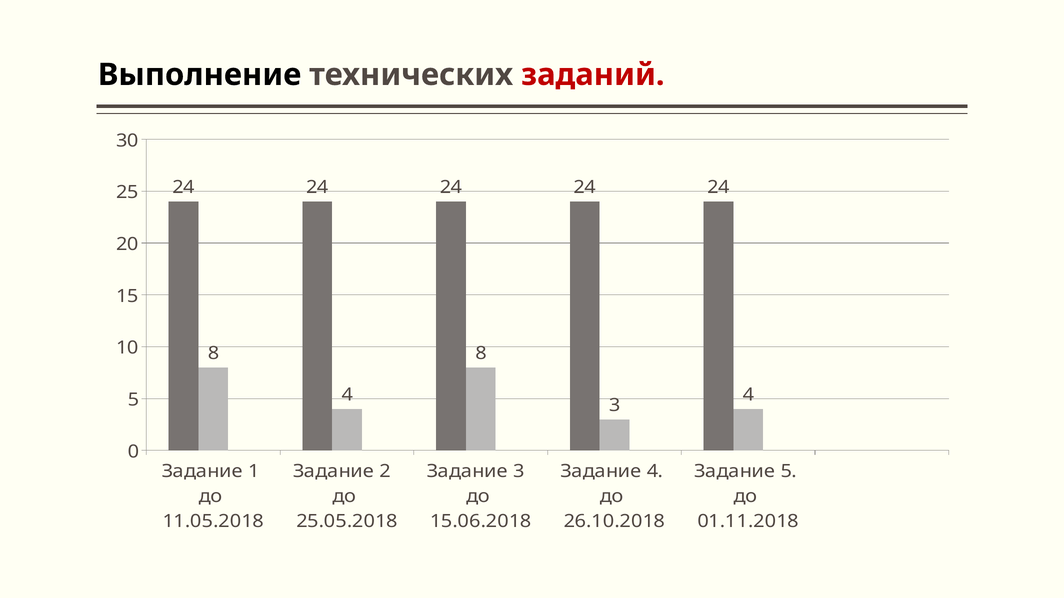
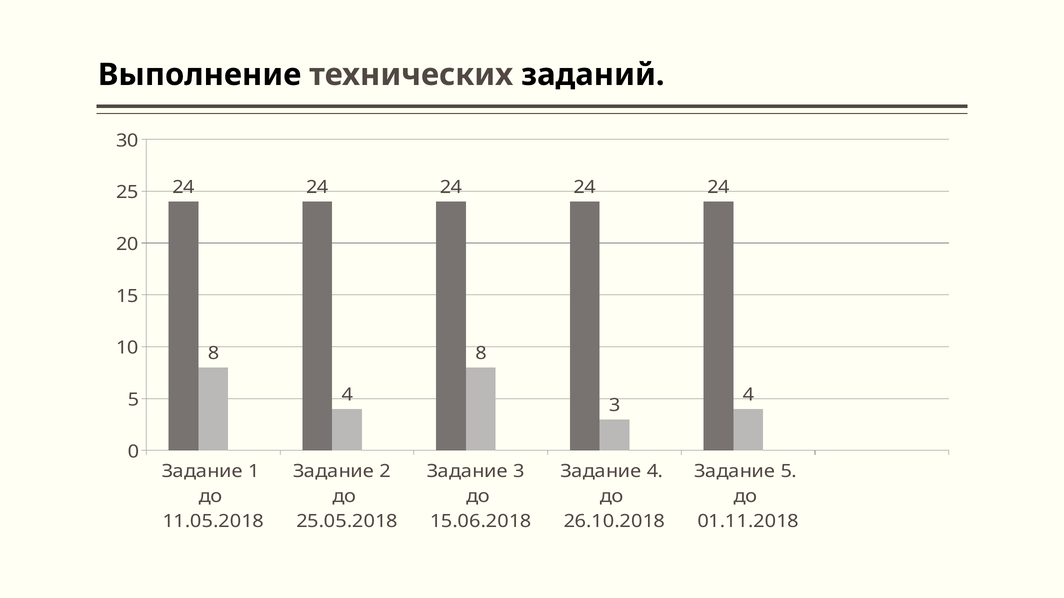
заданий colour: red -> black (593, 75)
